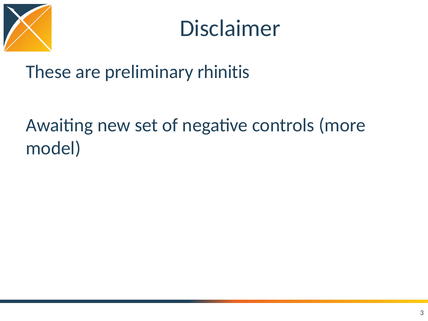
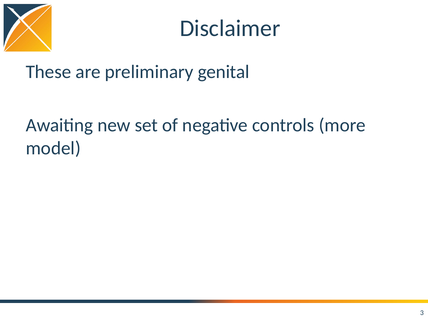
rhinitis: rhinitis -> genital (224, 72)
